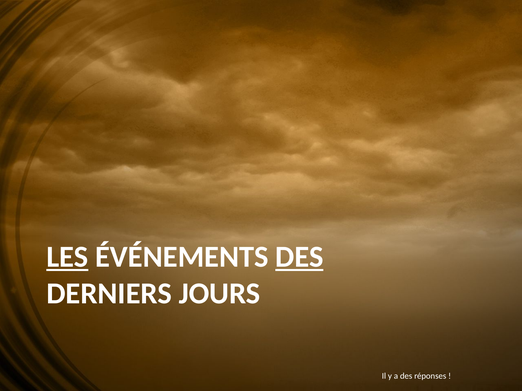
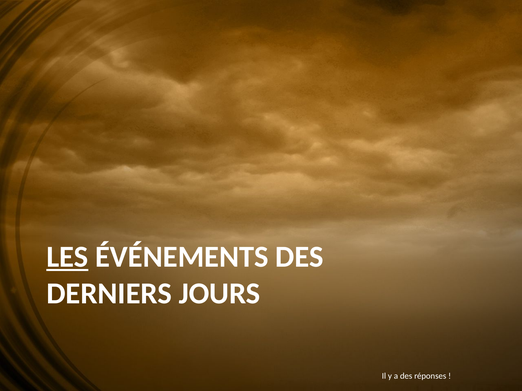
DES underline: present -> none (299, 257)
